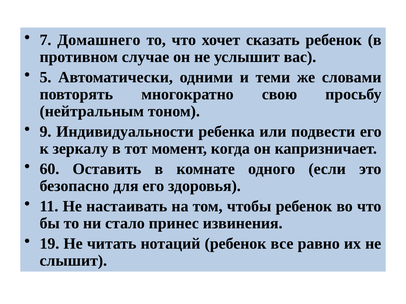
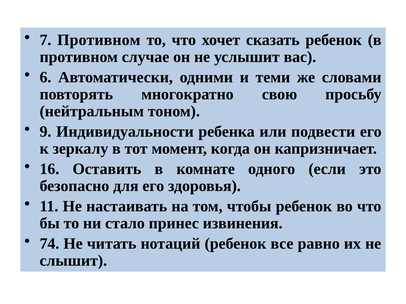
7 Домашнего: Домашнего -> Противном (99, 40)
5: 5 -> 6 (46, 78)
60: 60 -> 16 (49, 169)
19: 19 -> 74 (49, 244)
